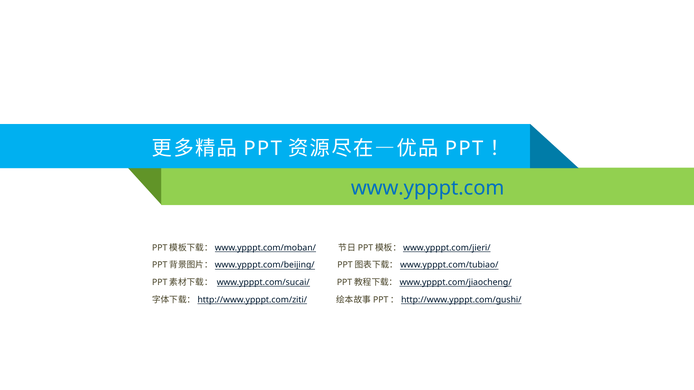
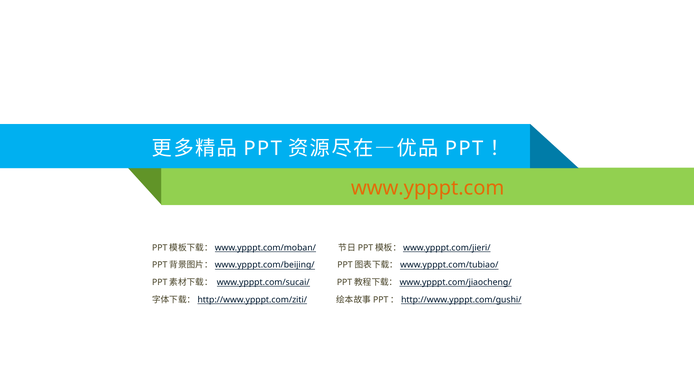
www.ypppt.com colour: blue -> orange (428, 188)
